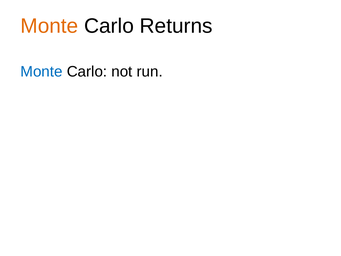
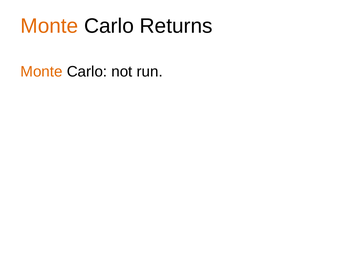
Monte colour: blue -> orange (41, 72)
